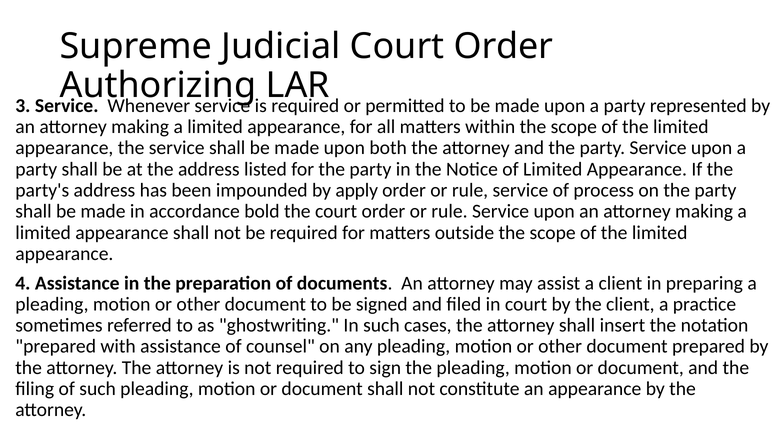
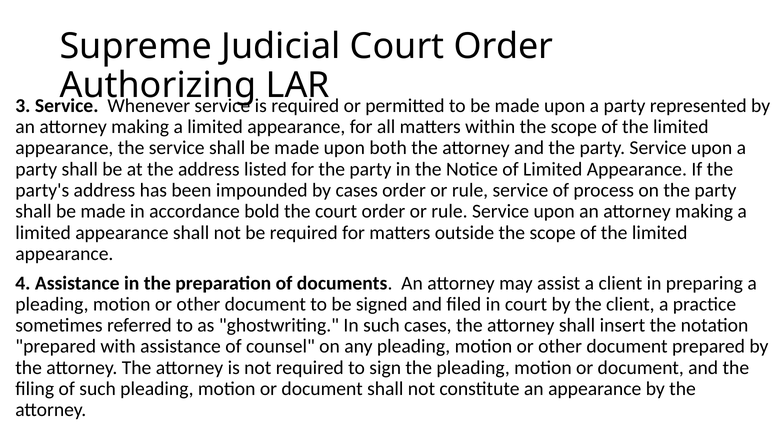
by apply: apply -> cases (357, 190)
